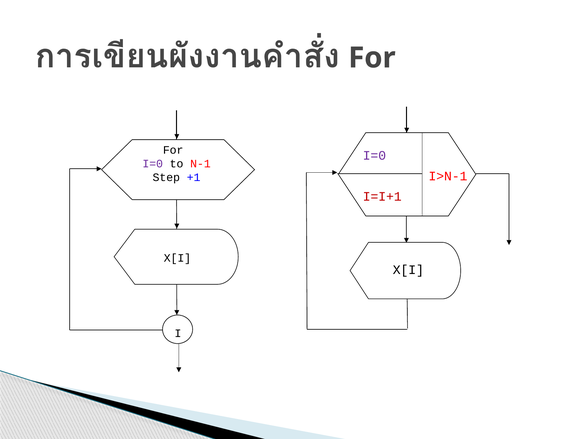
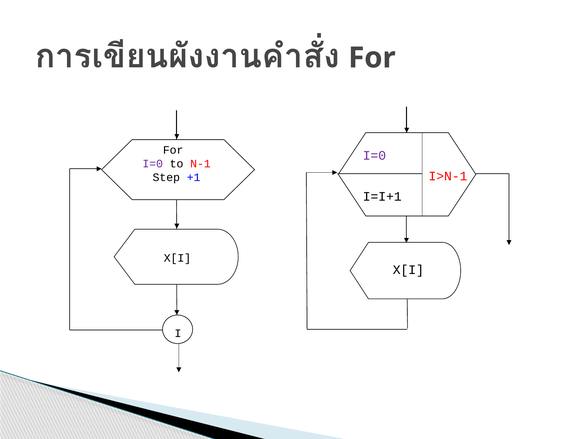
I=I+1 colour: red -> black (382, 196)
